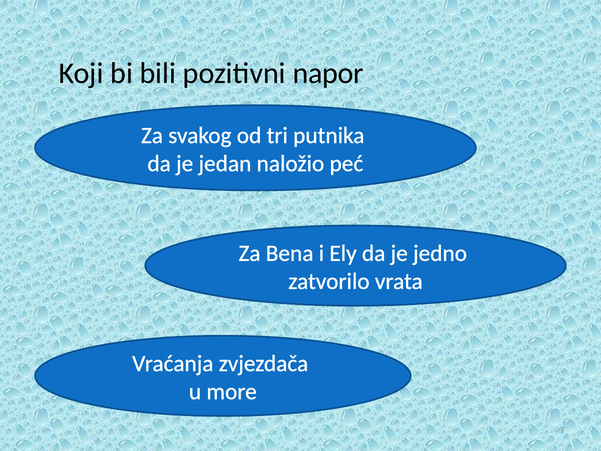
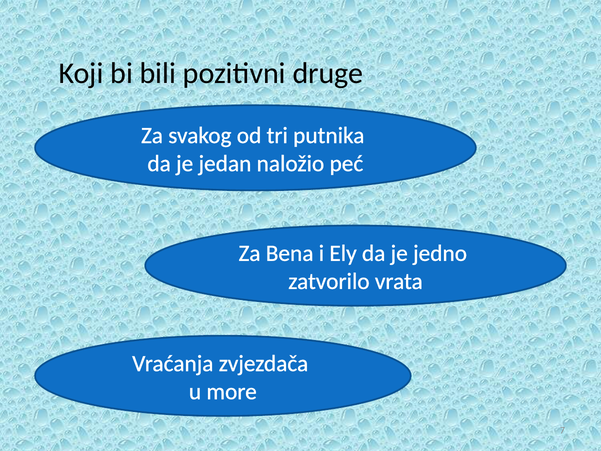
napor: napor -> druge (328, 73)
